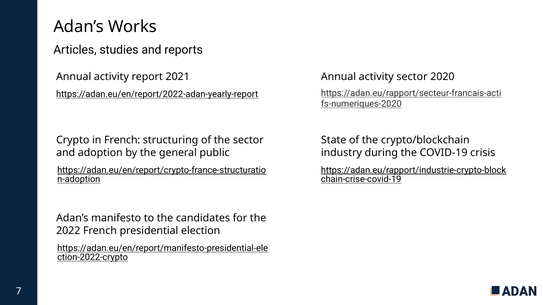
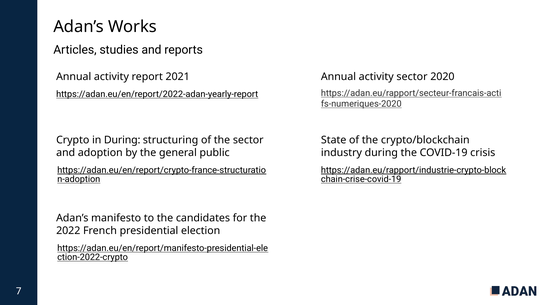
in French: French -> During (122, 140)
